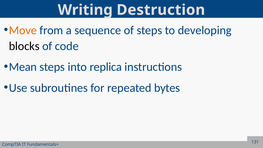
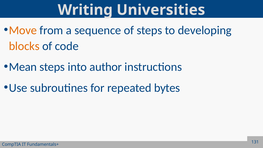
Destruction: Destruction -> Universities (161, 10)
blocks colour: black -> orange (24, 46)
replica: replica -> author (106, 67)
